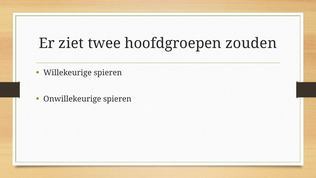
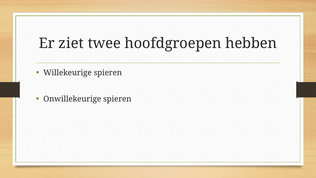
zouden: zouden -> hebben (251, 43)
